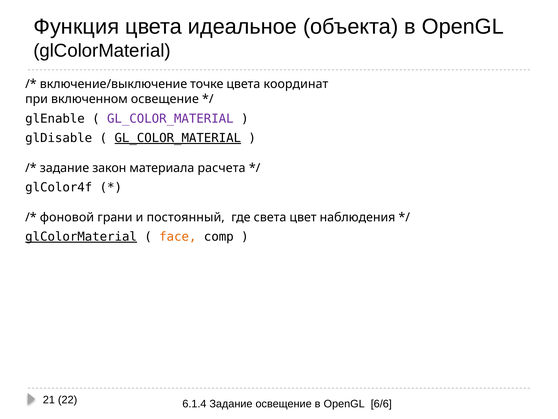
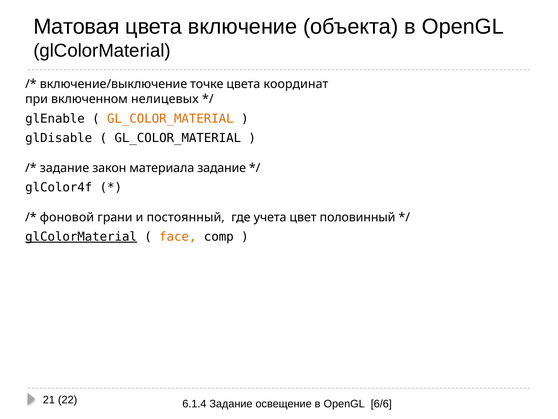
Функция: Функция -> Матовая (76, 27)
идеальное: идеальное -> включение (243, 27)
включенном освещение: освещение -> нелицевых (165, 99)
GL_COLOR_MATERIAL colour: purple -> orange (170, 118)
GL_COLOR_MATERIAL underline: present -> none (178, 138)
материала расчета: расчета -> задание (222, 168)
света: света -> учета (270, 217)
наблюдения: наблюдения -> половинный (358, 217)
